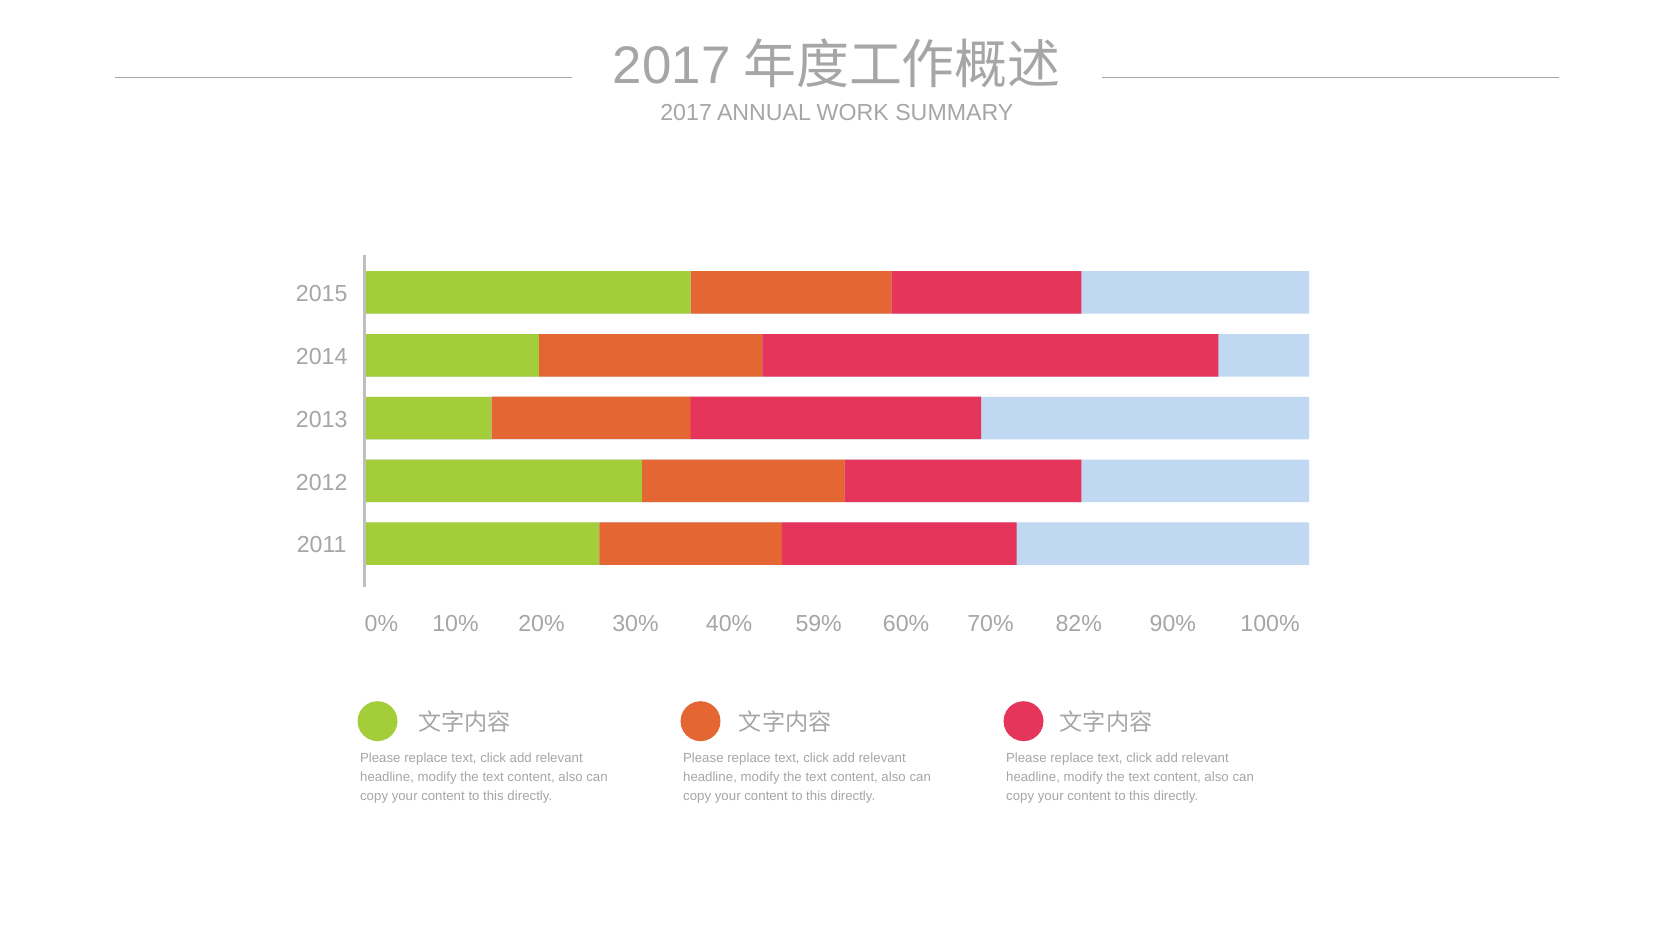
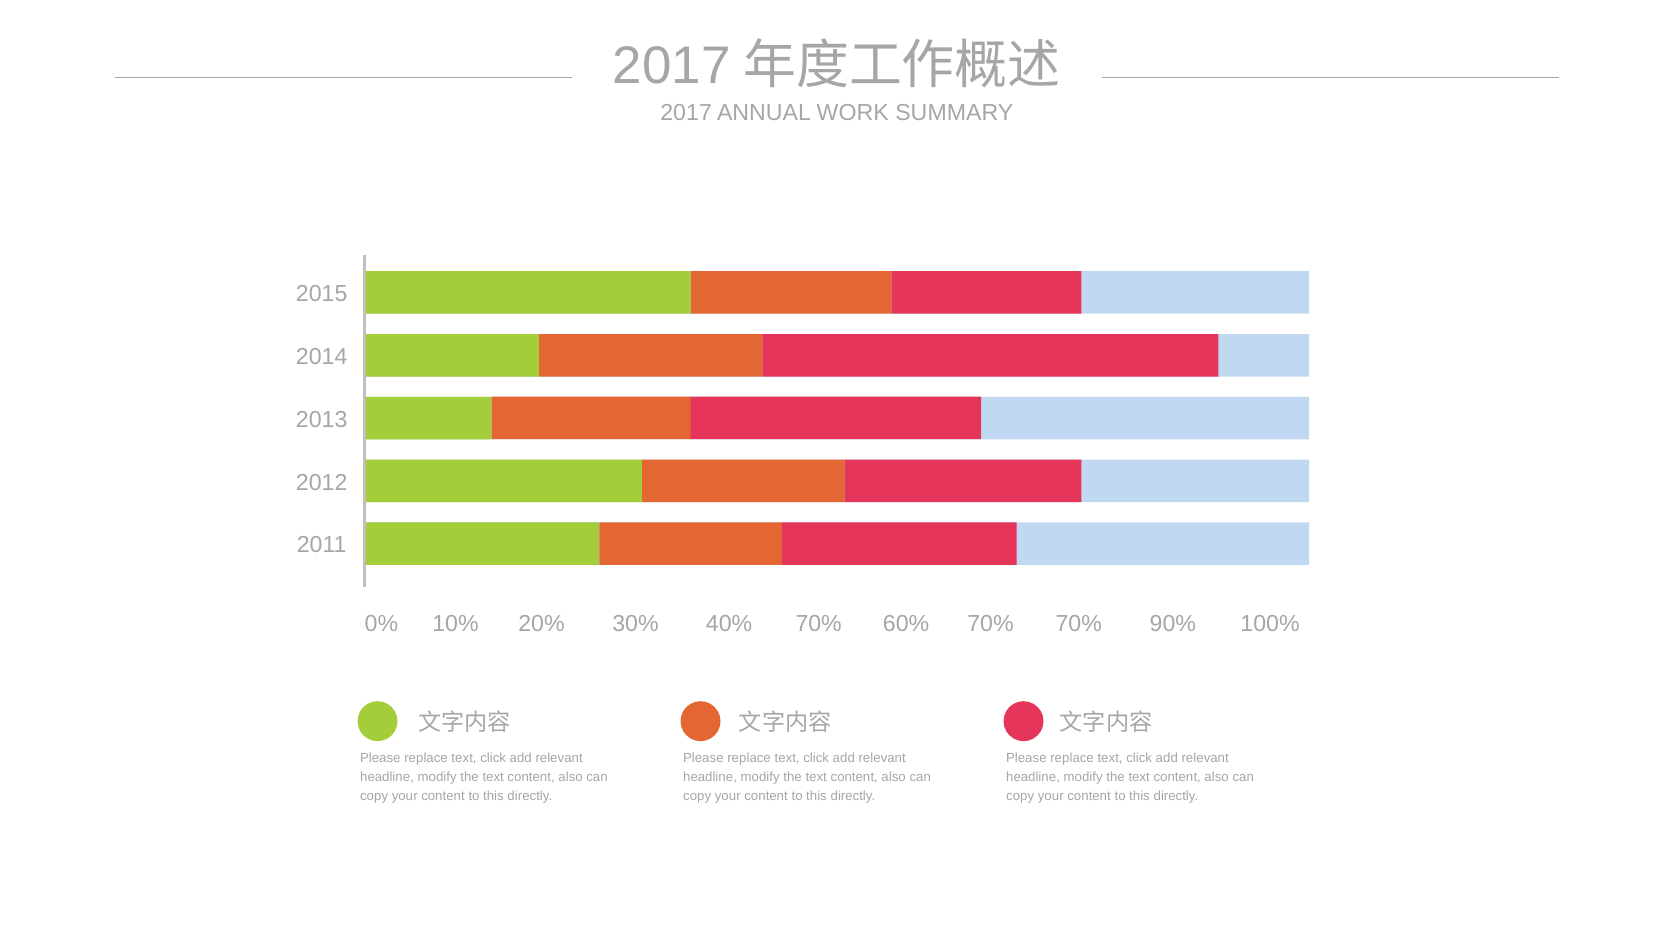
40% 59%: 59% -> 70% (819, 624)
70% 82%: 82% -> 70% (1079, 624)
